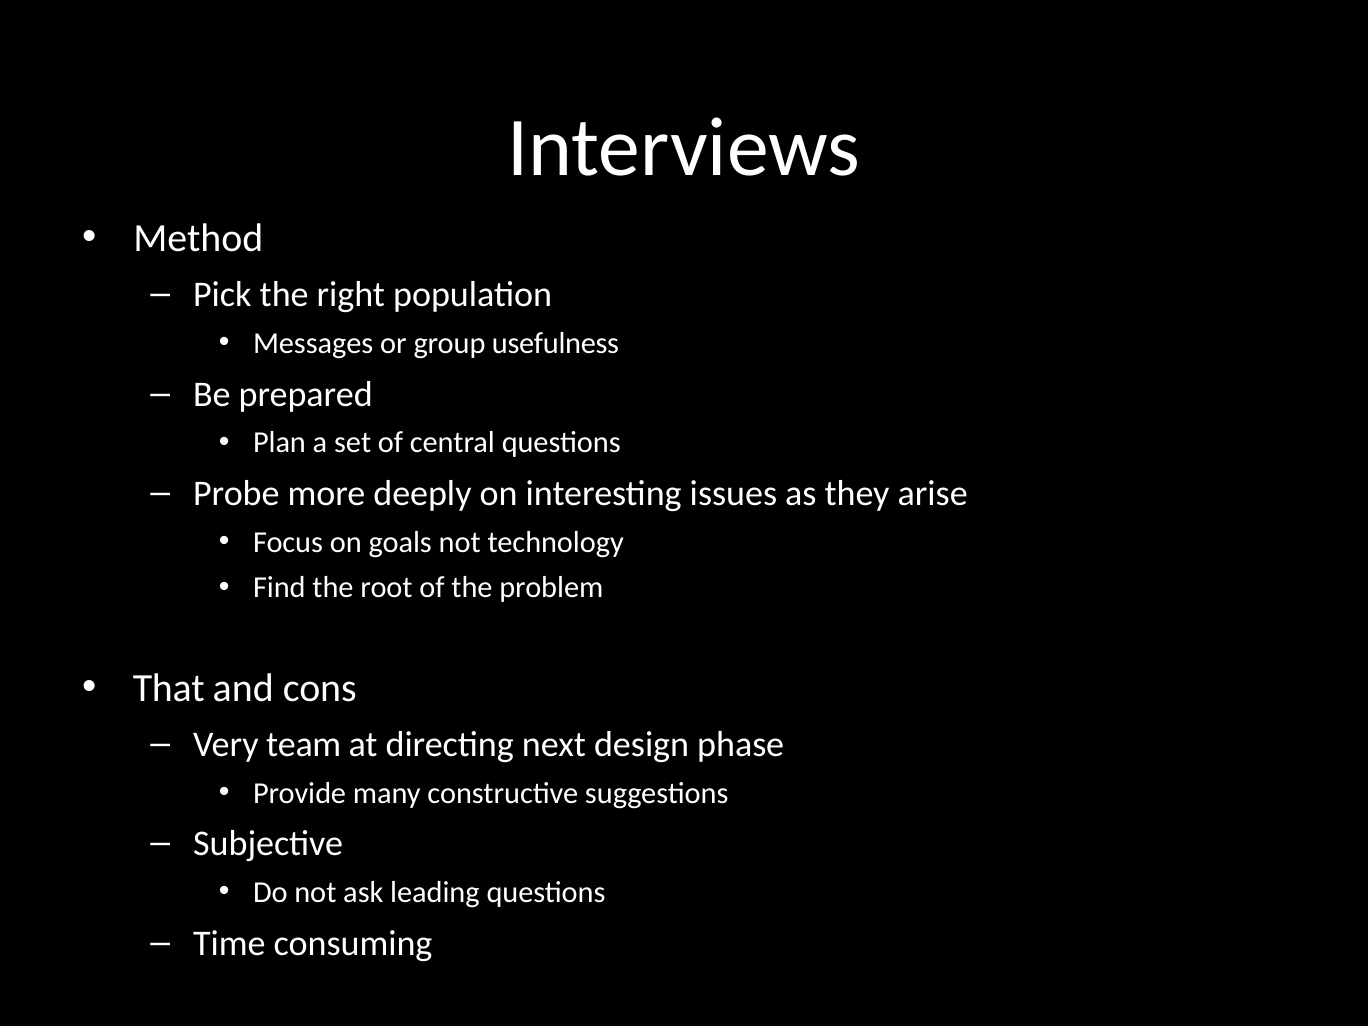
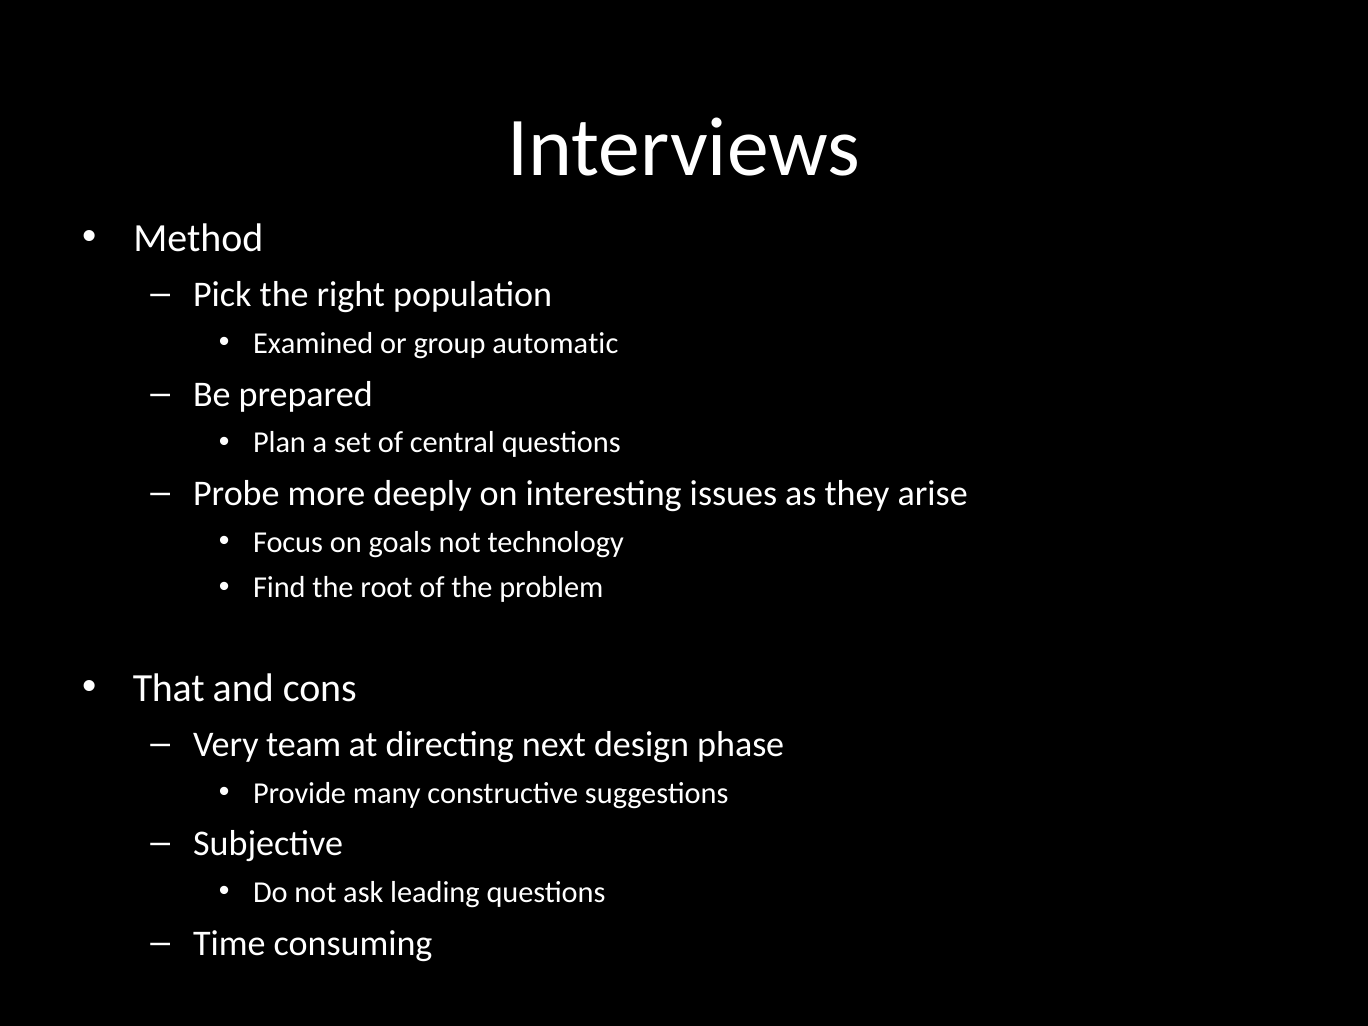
Messages: Messages -> Examined (313, 343)
usefulness: usefulness -> automatic (555, 343)
